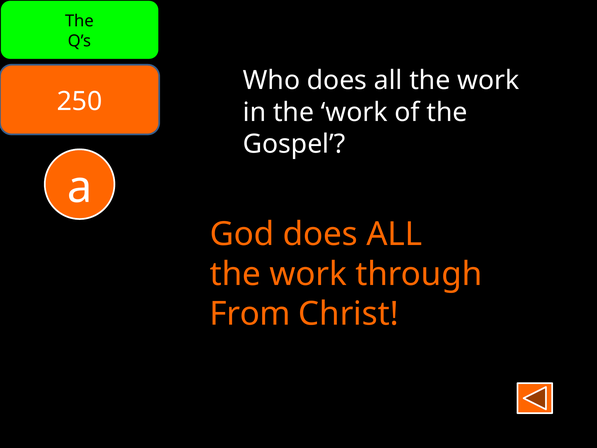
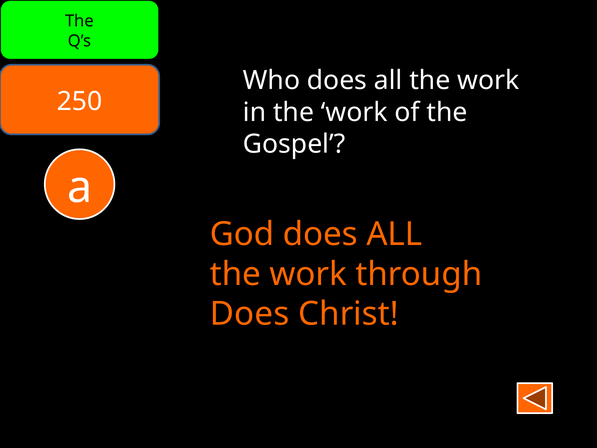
From: From -> Does (250, 314)
